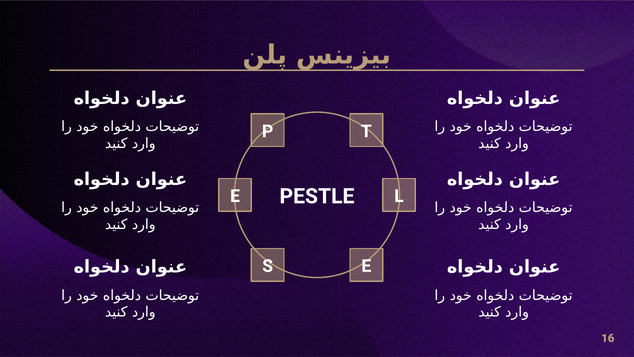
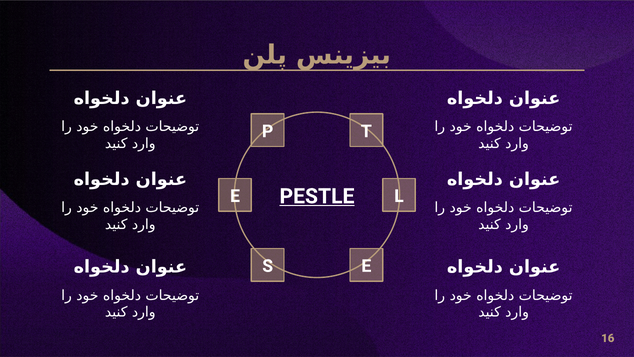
PESTLE underline: none -> present (317, 196)
